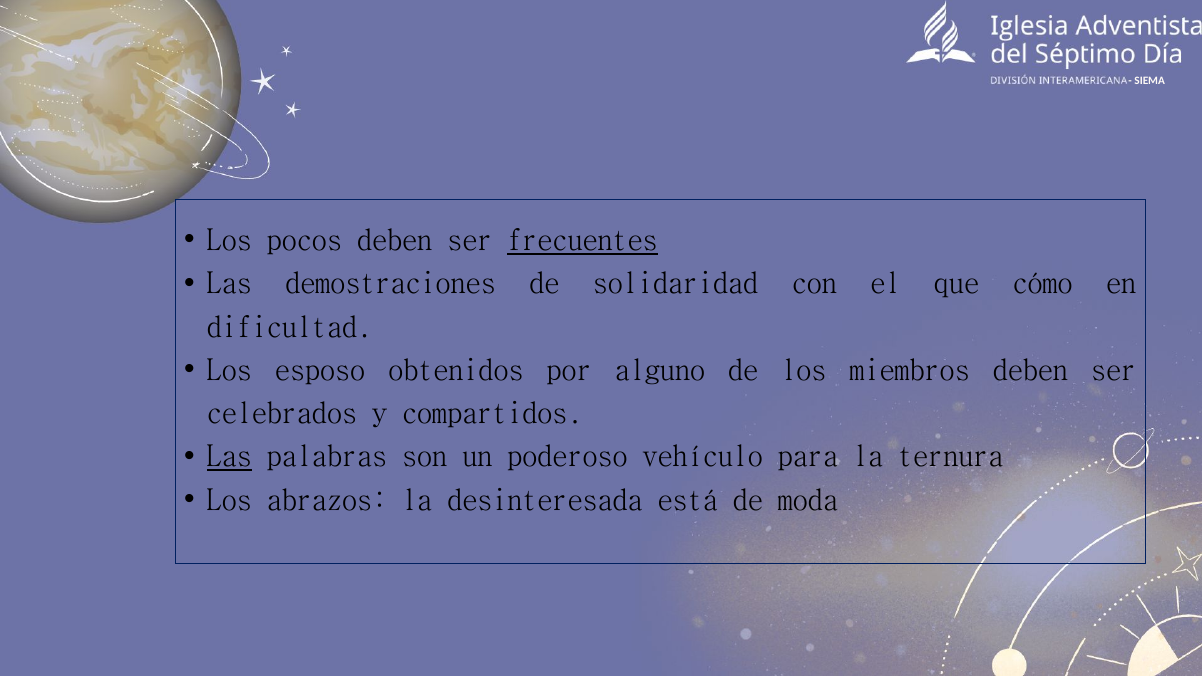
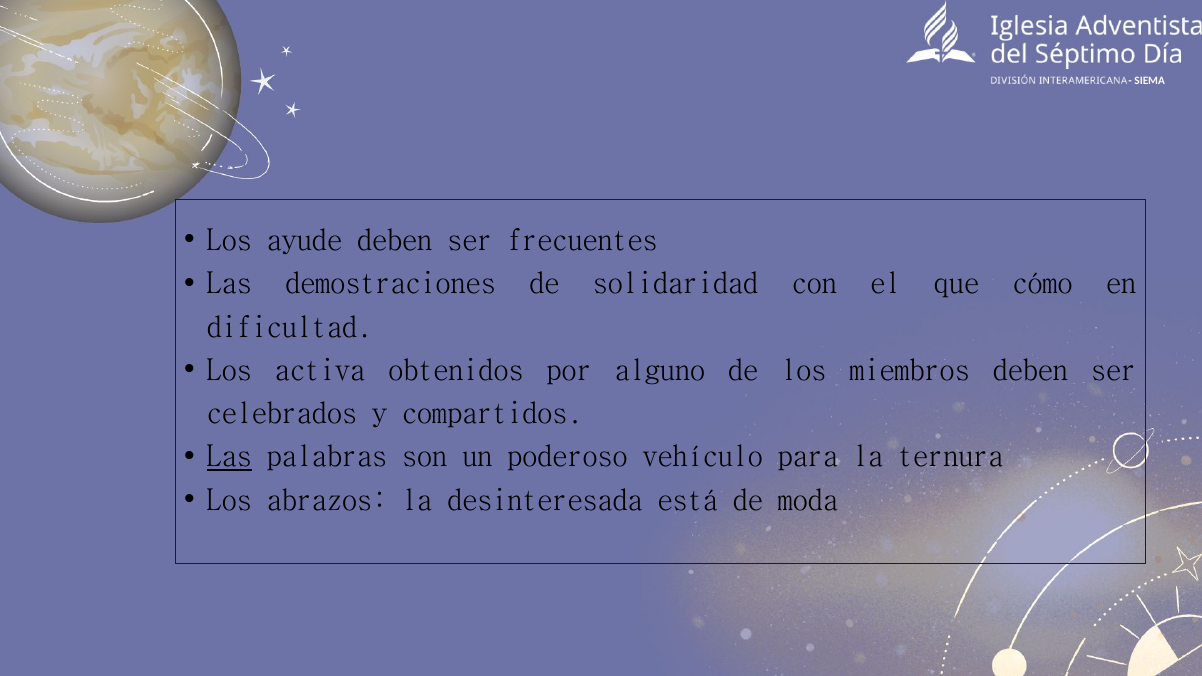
pocos: pocos -> ayude (304, 241)
frecuentes underline: present -> none (583, 241)
esposo: esposo -> activa (320, 371)
